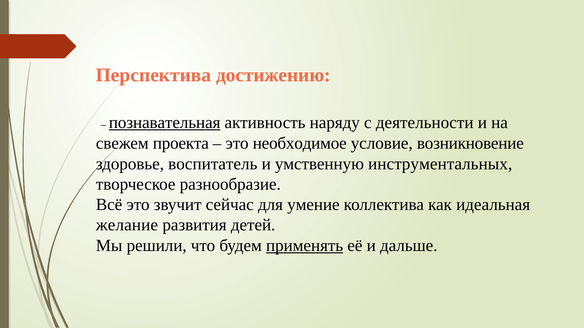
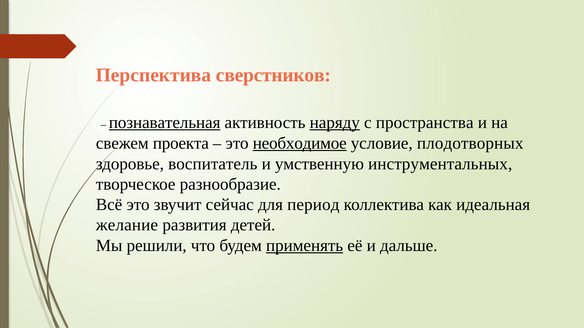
достижению: достижению -> сверстников (273, 75)
наряду underline: none -> present (335, 123)
деятельности: деятельности -> пространства (425, 123)
необходимое underline: none -> present (300, 144)
возникновение: возникновение -> плодотворных (470, 144)
умение: умение -> период (313, 205)
